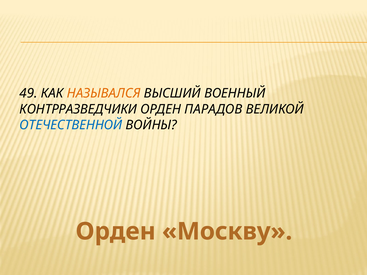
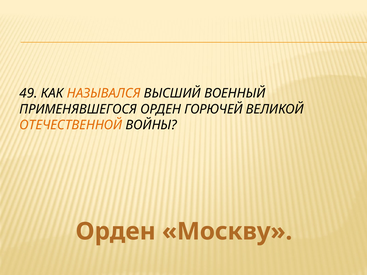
КОНТРРАЗВЕДЧИКИ: КОНТРРАЗВЕДЧИКИ -> ПРИМЕНЯВШЕГОСЯ (78, 109)
ПАРАДОВ: ПАРАДОВ -> ГОРЮЧЕЙ (213, 109)
ОТЕЧЕСТВЕННОЙ colour: blue -> orange (71, 125)
